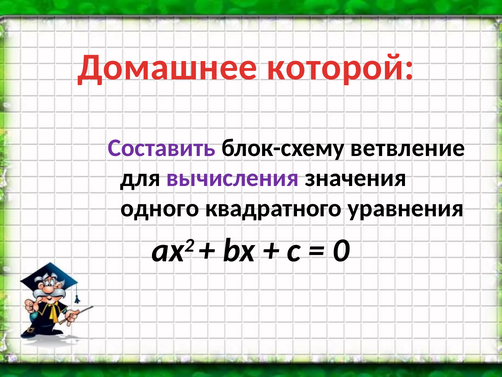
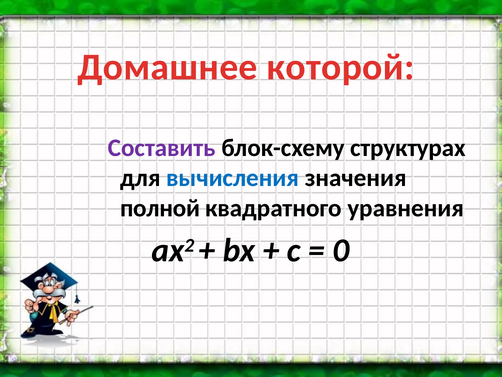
ветвление: ветвление -> структурах (408, 148)
вычисления colour: purple -> blue (233, 178)
одного: одного -> полной (160, 208)
